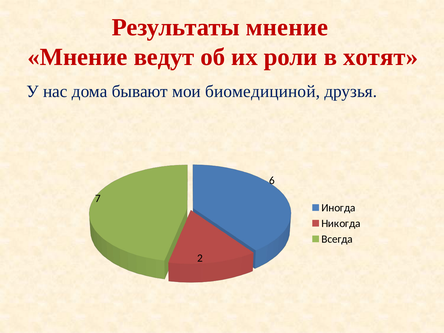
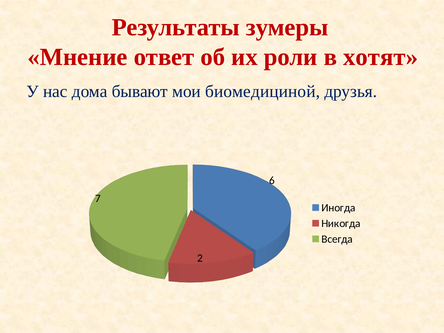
Результаты мнение: мнение -> зумеры (287, 27)
ведут: ведут -> ответ (164, 57)
